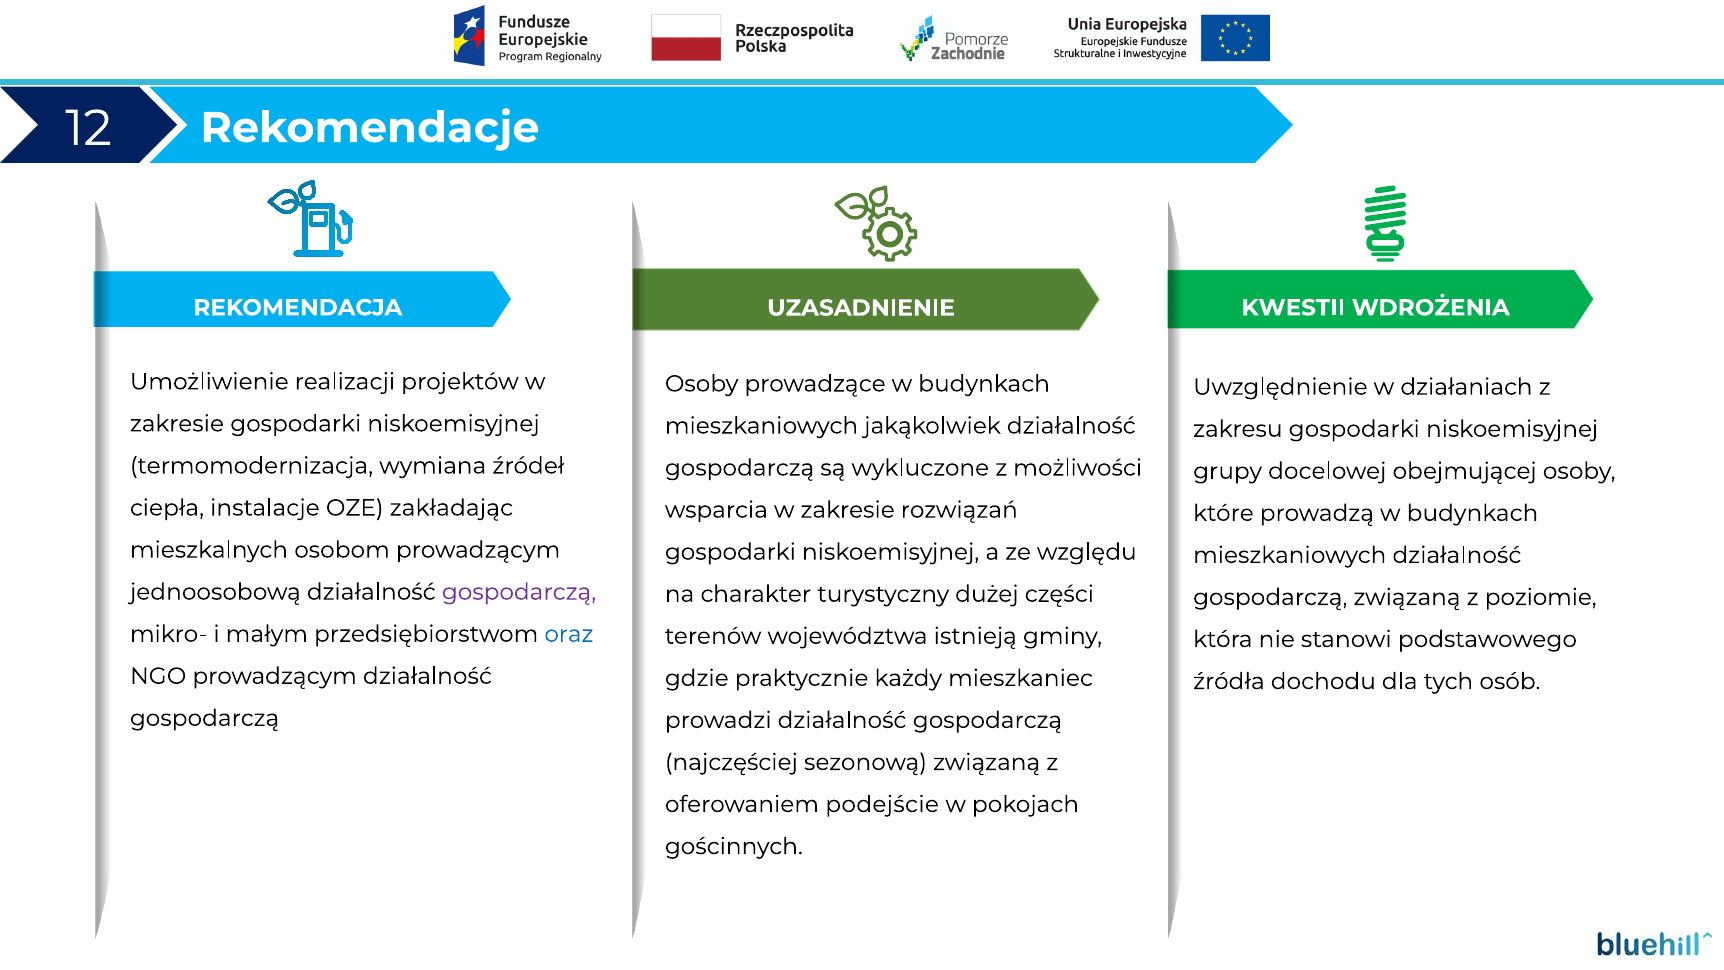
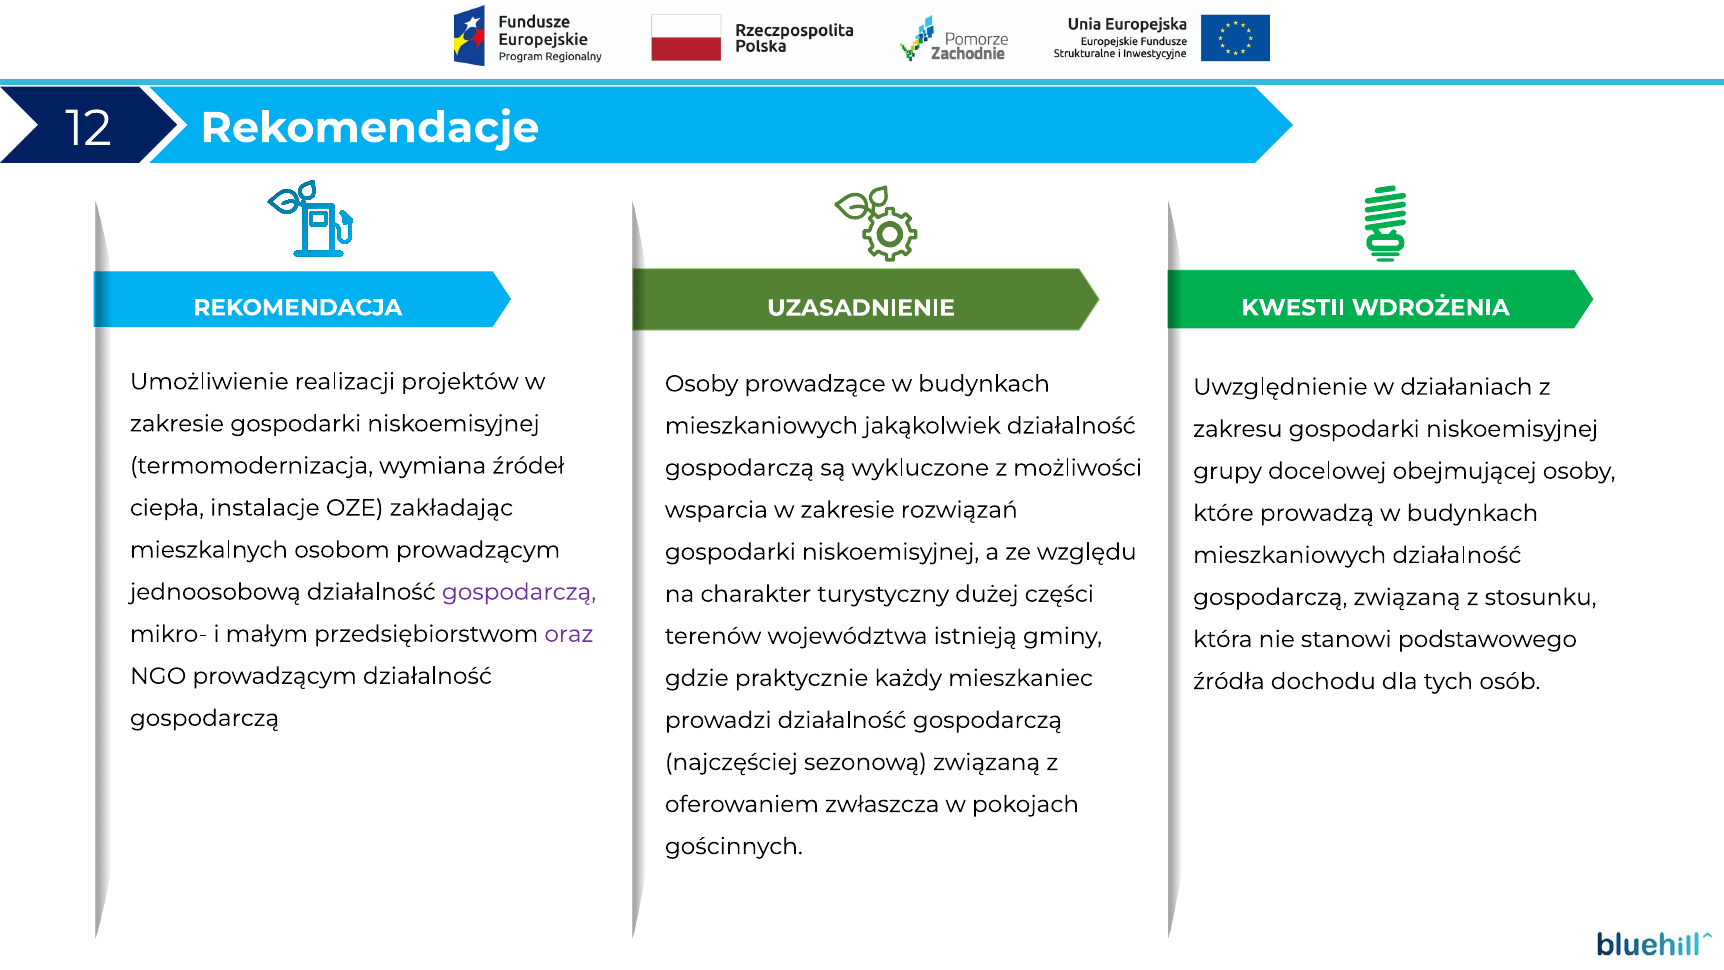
poziomie: poziomie -> stosunku (1541, 597)
oraz colour: blue -> purple (569, 634)
podejście: podejście -> zwłaszcza (882, 804)
